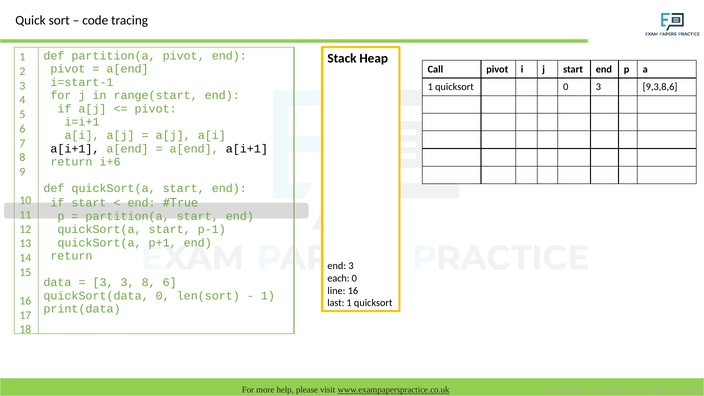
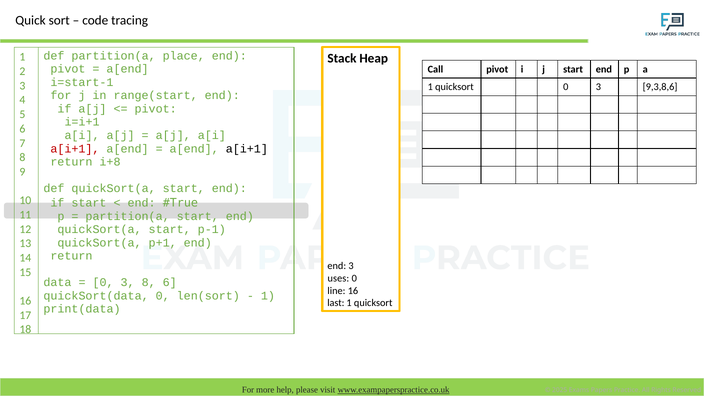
partition(a pivot: pivot -> place (184, 56)
a[i+1 colour: black -> red (75, 149)
i+6: i+6 -> i+8 (110, 162)
each: each -> uses (338, 278)
3: 3 -> 0 (103, 283)
